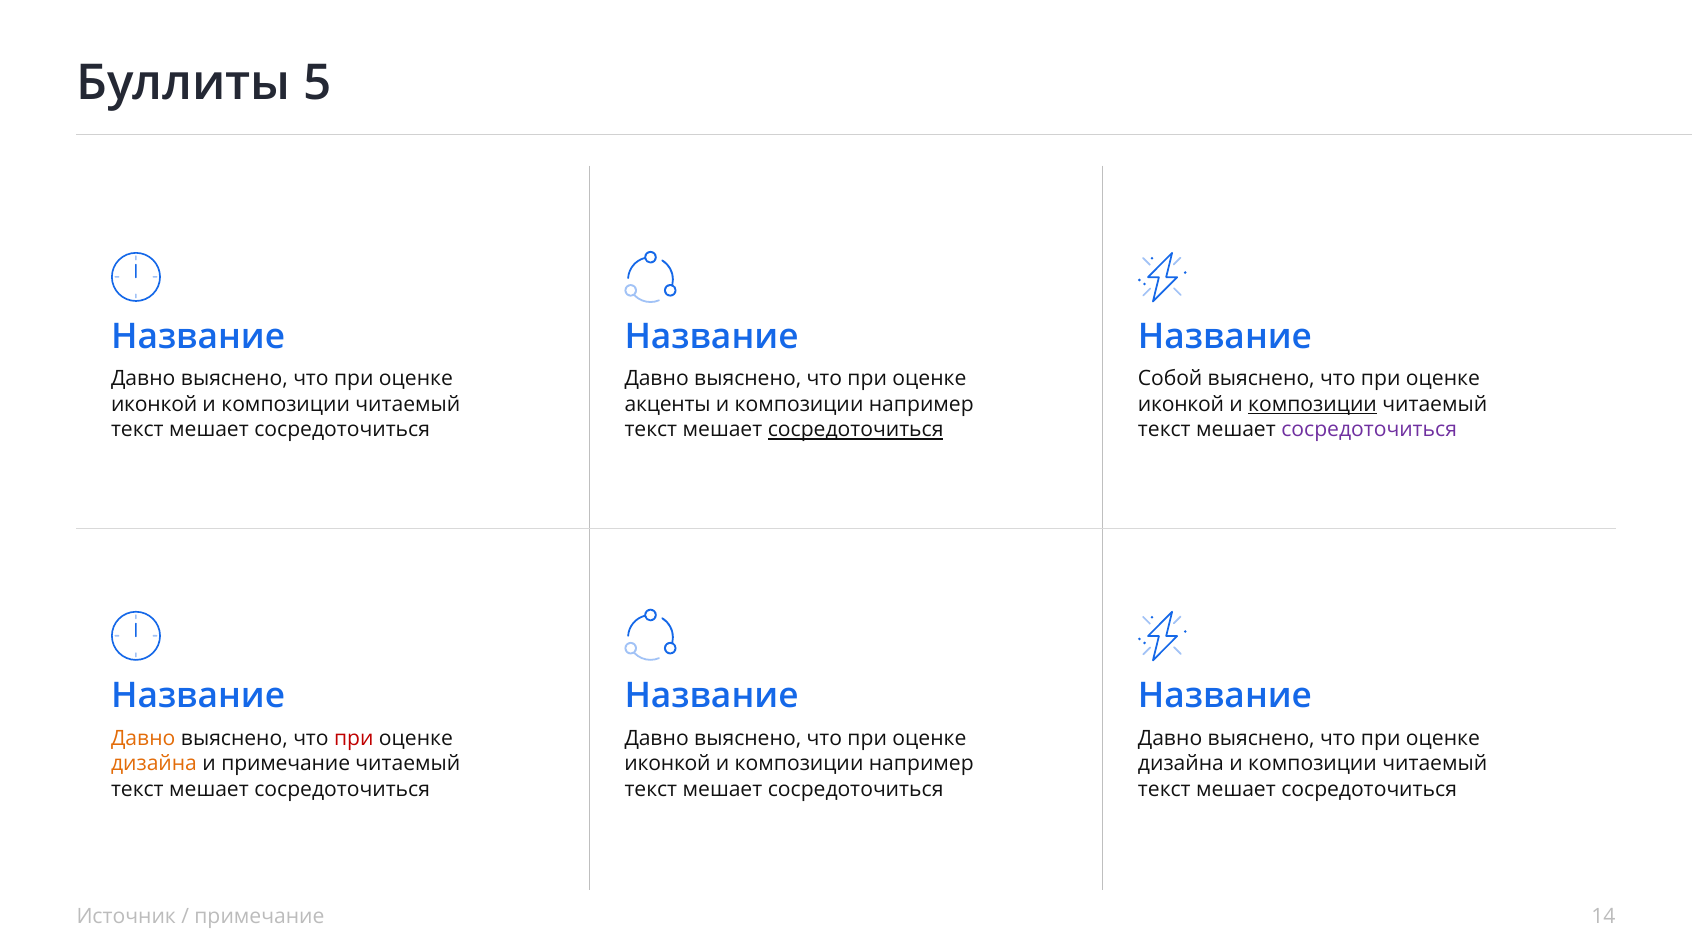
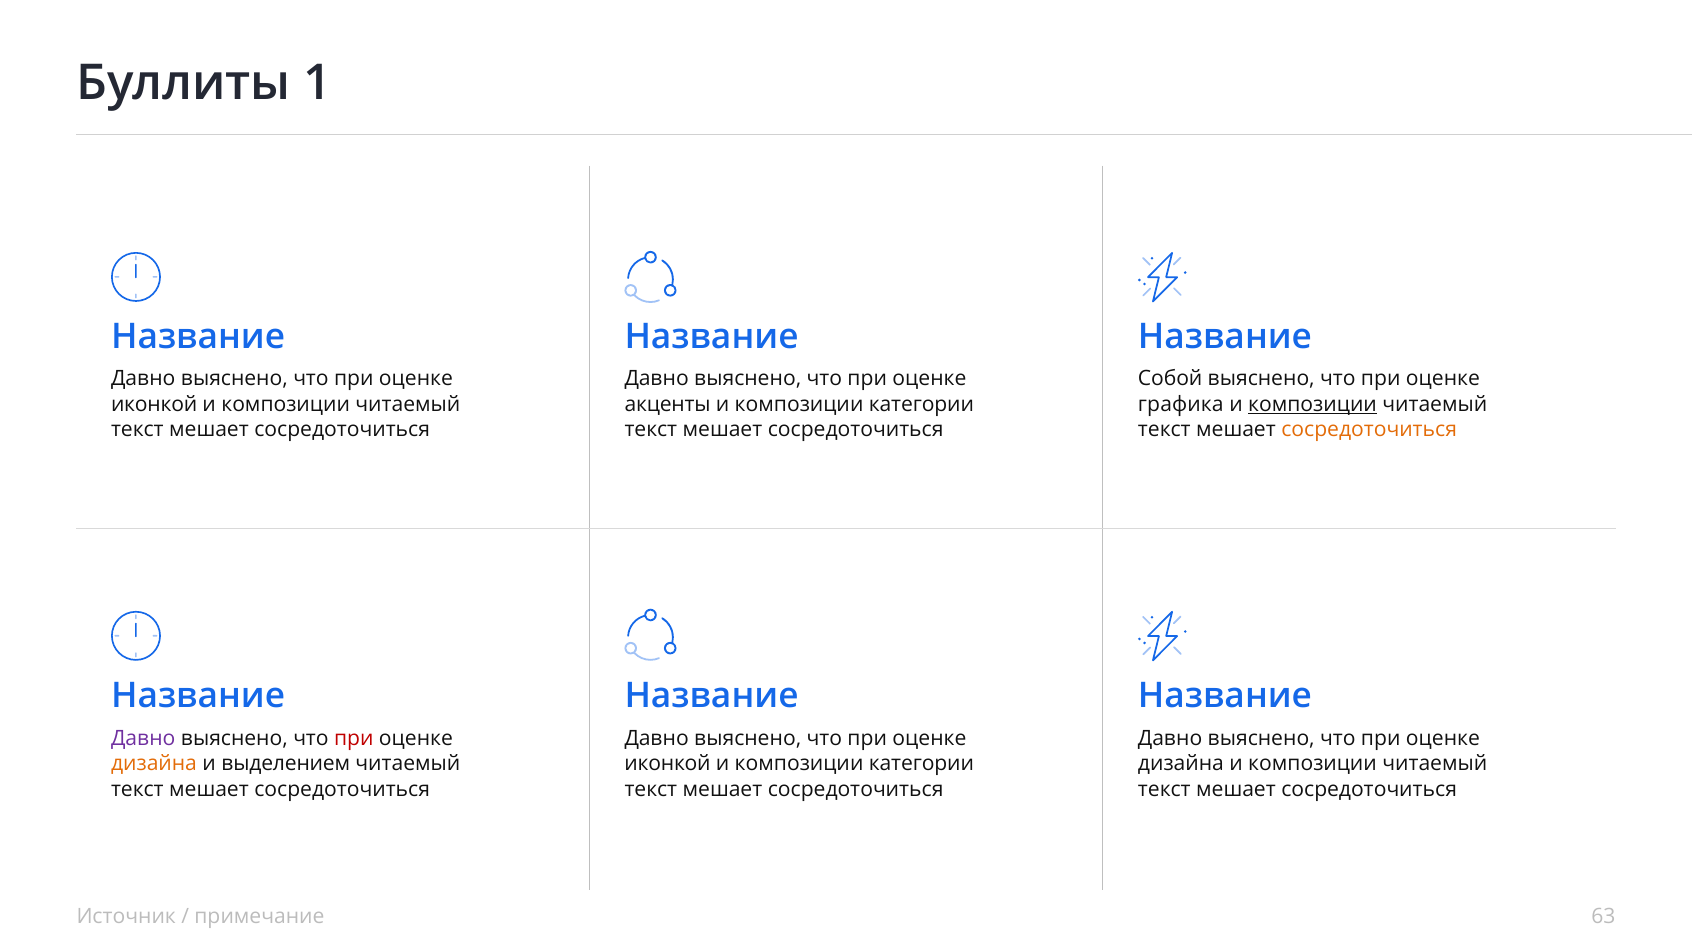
5: 5 -> 1 (318, 83)
например: например -> категории (921, 404)
иконкой: иконкой -> графика (1181, 404)
сосредоточиться underline: present -> none (856, 430)
сосредоточиться colour: purple -> orange (1369, 430)
Давно colour: orange -> purple (143, 738)
и примечание: примечание -> выделением (286, 764)
например: например -> категории (921, 764)
14: 14 -> 63 (1603, 916)
